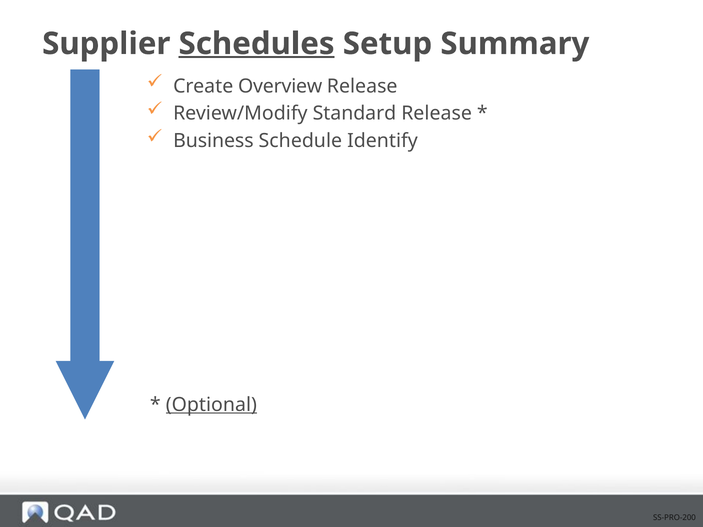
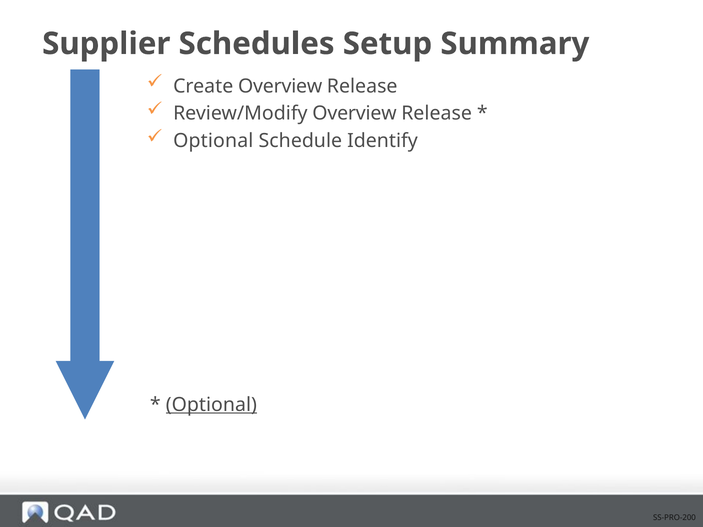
Schedules underline: present -> none (257, 44)
Review/Modify Standard: Standard -> Overview (355, 114)
Business: Business -> Optional (213, 141)
